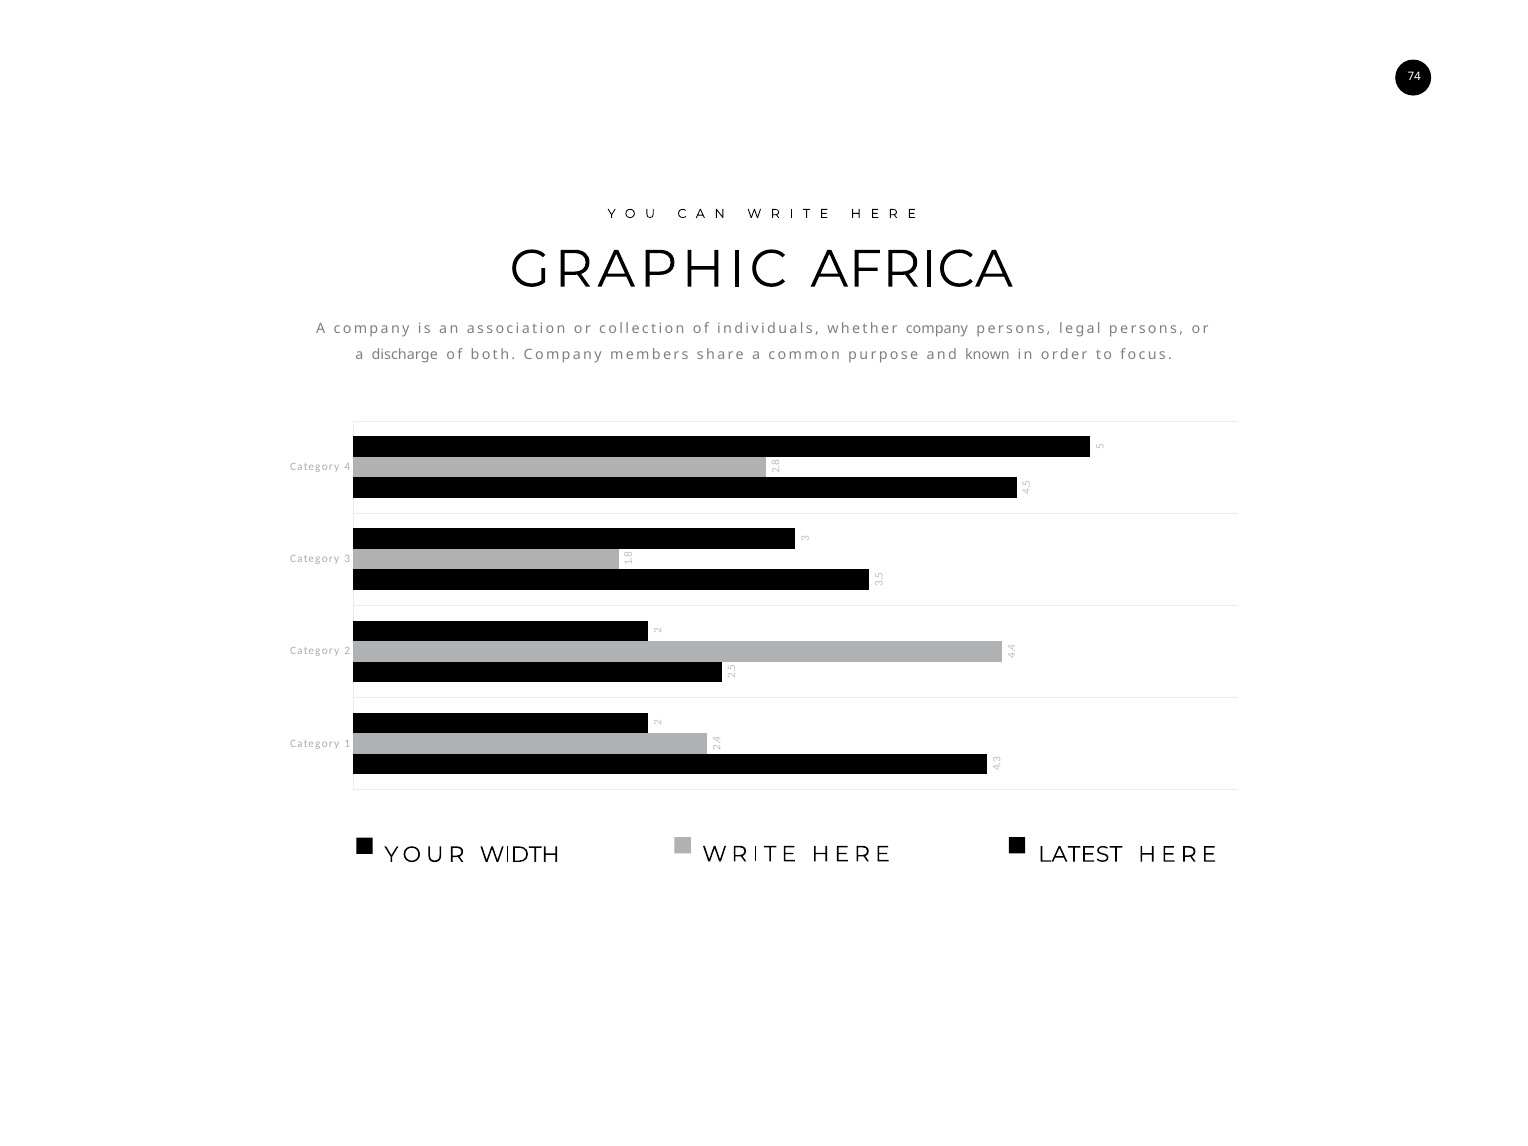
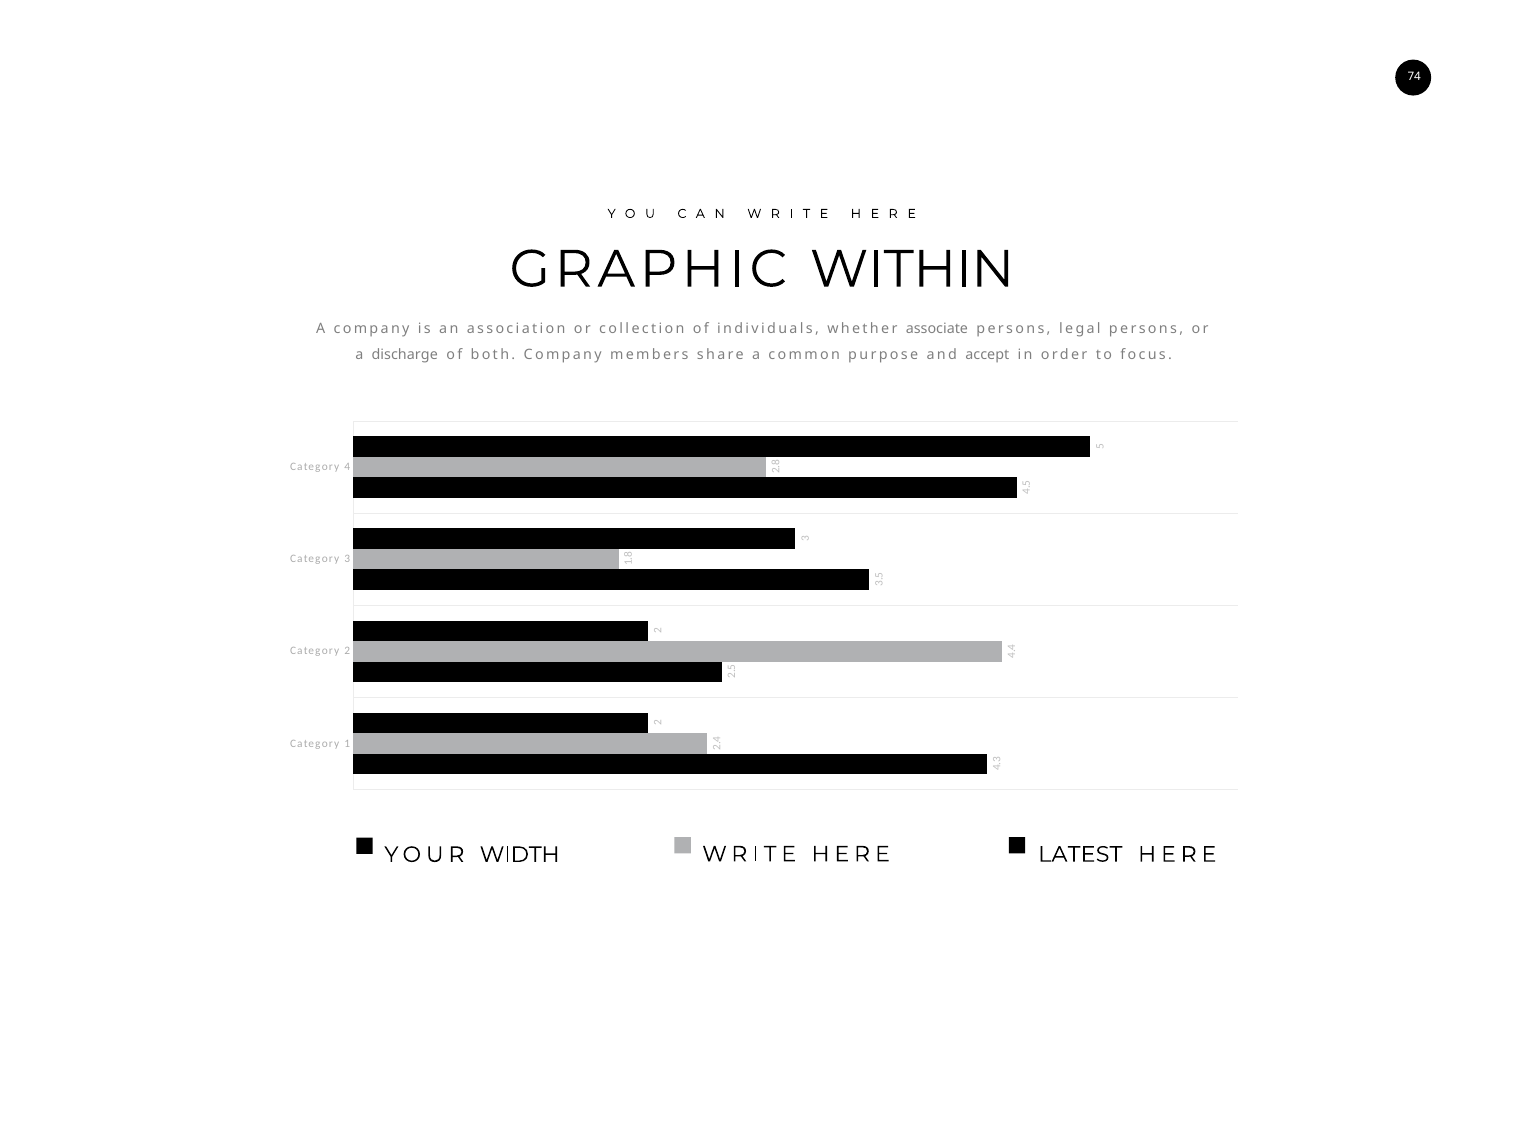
AFRICA: AFRICA -> WITHIN (912, 269)
whether company: company -> associate (937, 329)
known: known -> accept (987, 355)
